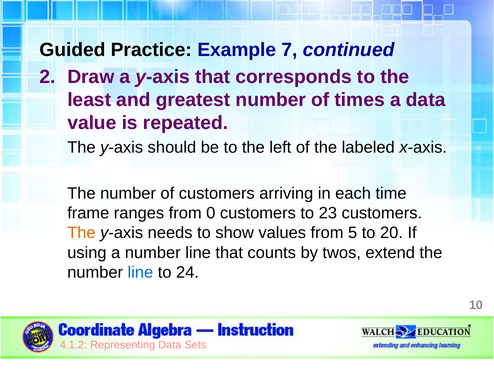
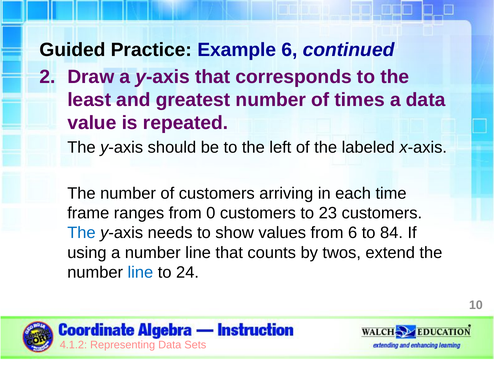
Example 7: 7 -> 6 (289, 50)
The colour: orange -> blue (81, 233)
from 5: 5 -> 6 (353, 233)
20: 20 -> 84 (391, 233)
